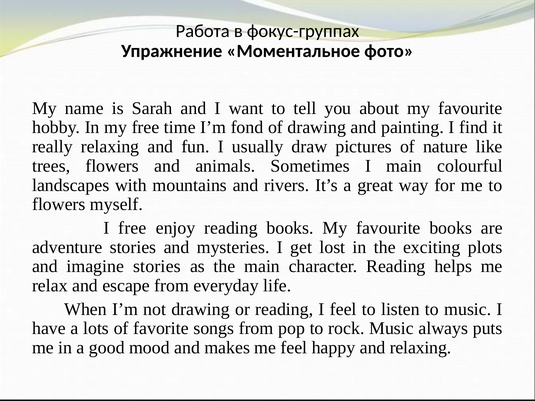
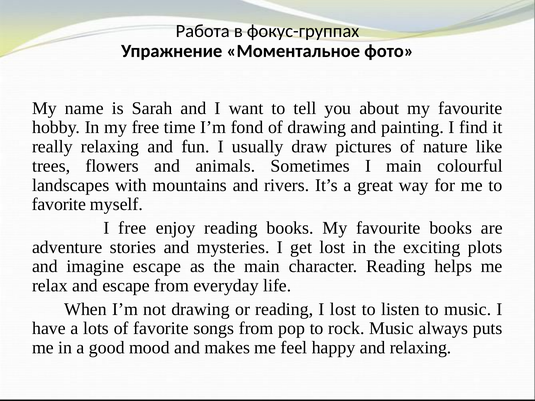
flowers: flowers -> favorite (59, 205)
imagine stories: stories -> escape (157, 267)
I feel: feel -> lost (343, 309)
